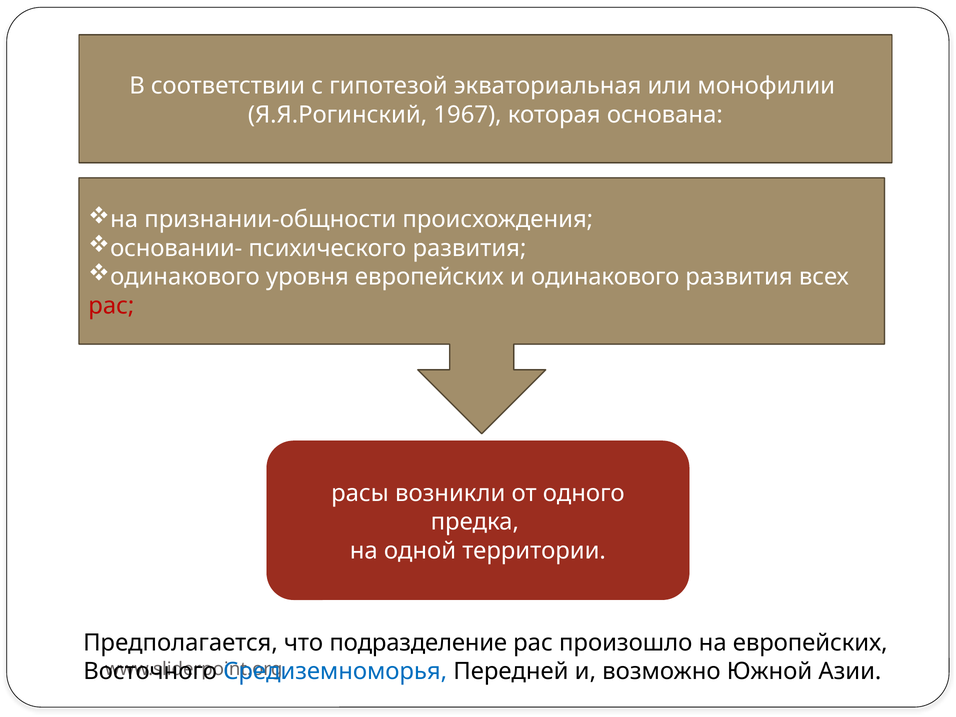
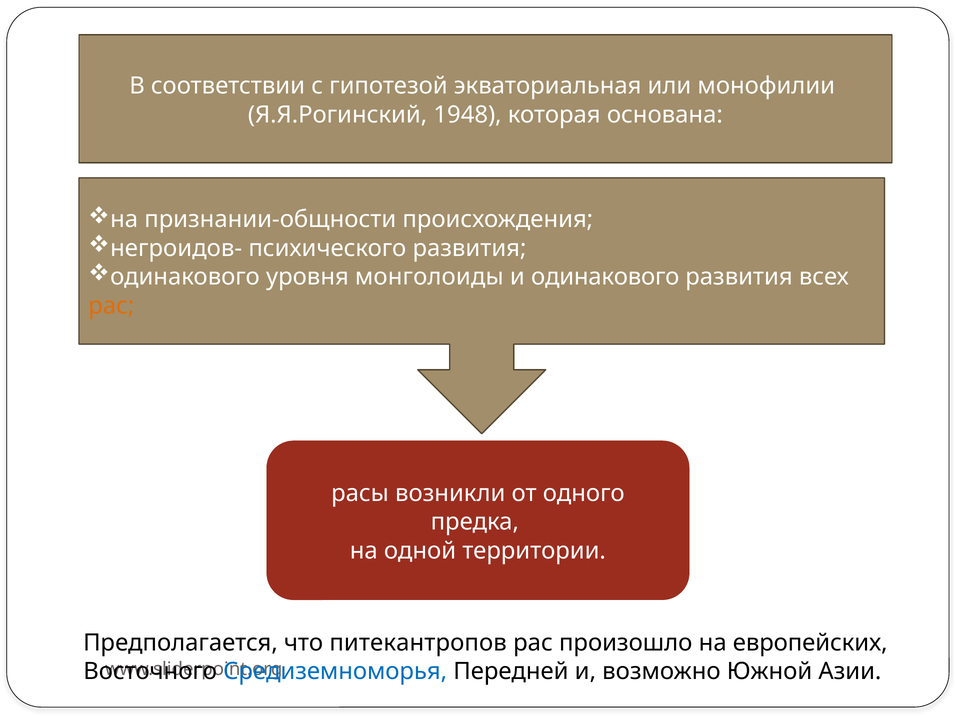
1967: 1967 -> 1948 (468, 115)
основании-: основании- -> негроидов- (176, 248)
уровня европейских: европейских -> монголоиды (429, 277)
рас colour: red -> orange (111, 306)
подразделение: подразделение -> питекантропов (418, 643)
